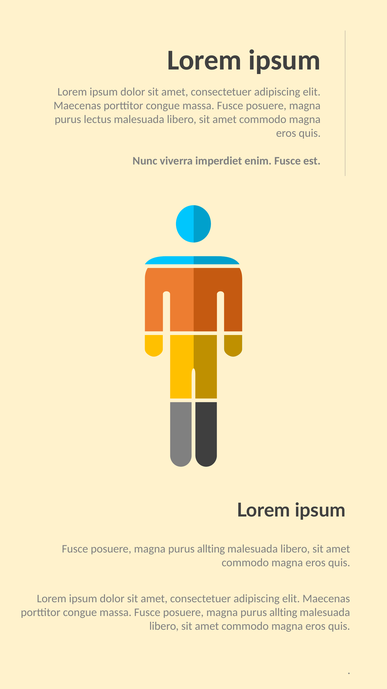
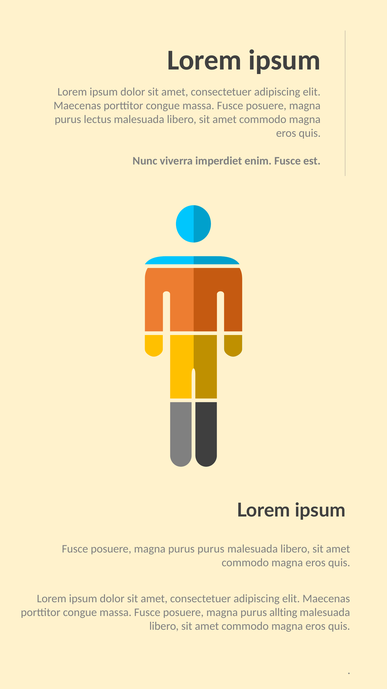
allting: allting -> purus (211, 548)
